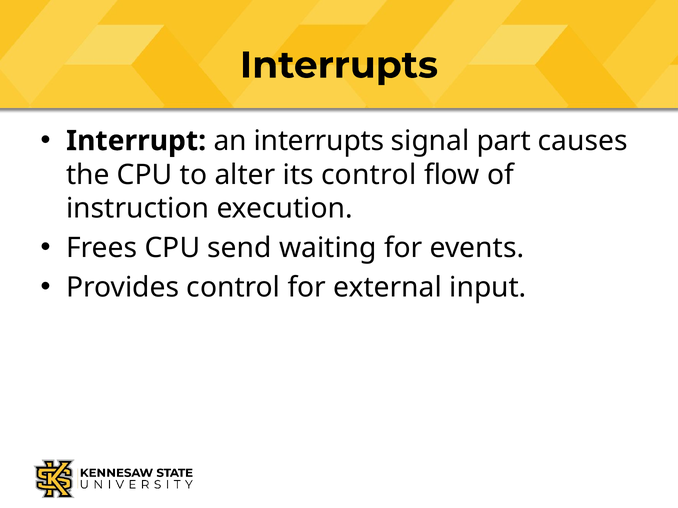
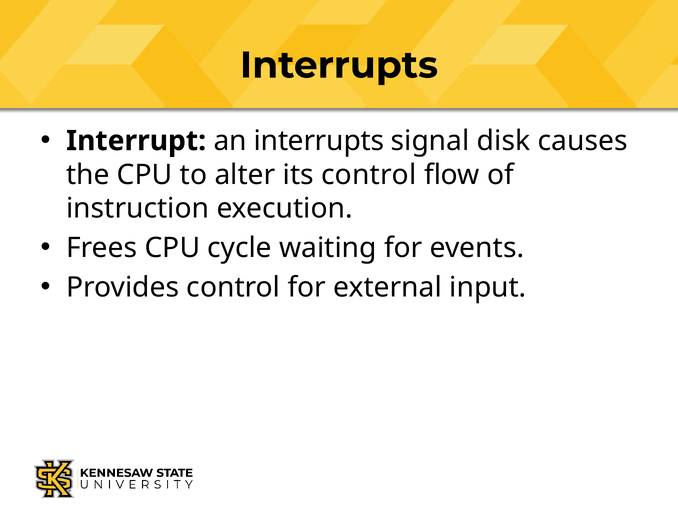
part: part -> disk (504, 141)
send: send -> cycle (240, 248)
